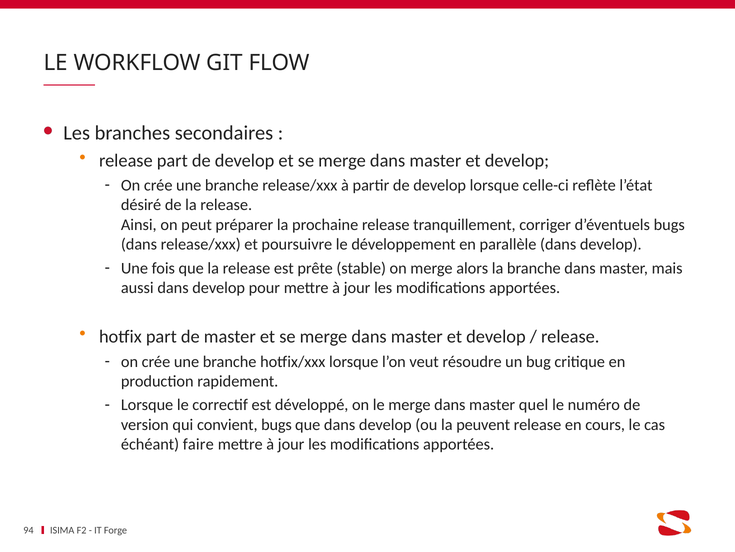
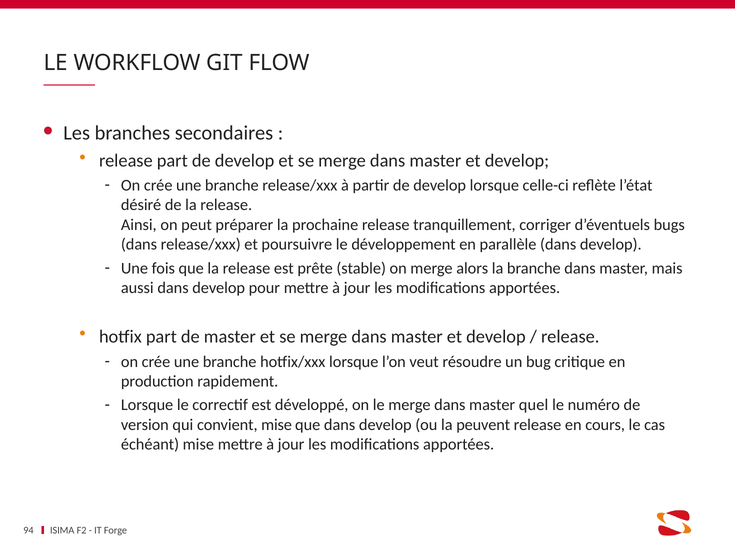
convient bugs: bugs -> mise (277, 424)
échéant faire: faire -> mise (198, 444)
